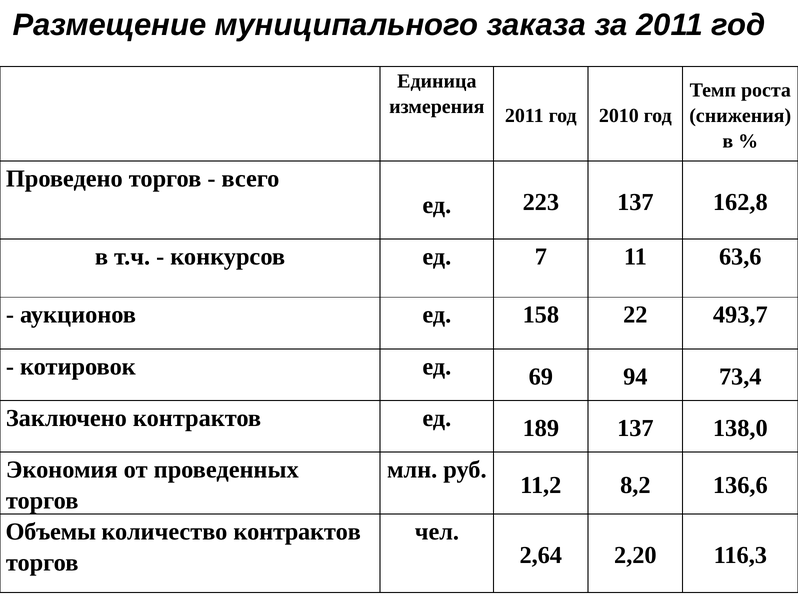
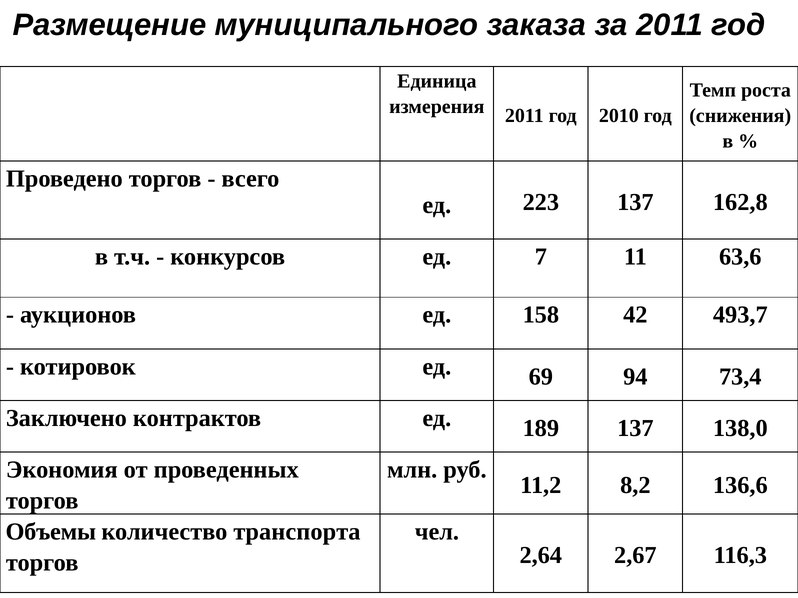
22: 22 -> 42 (635, 315)
количество контрактов: контрактов -> транспорта (297, 532)
2,20: 2,20 -> 2,67 (635, 556)
